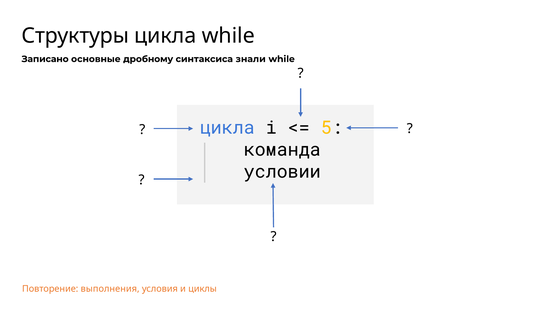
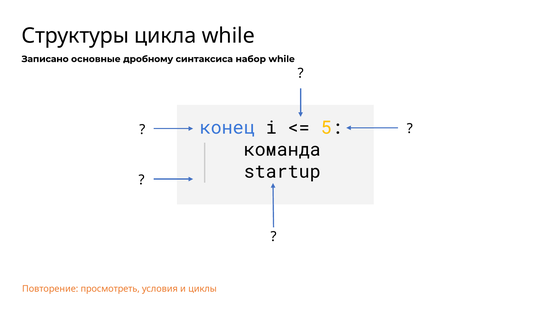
знали: знали -> набор (251, 59)
цикла: цикла -> конец (227, 128)
условии: условии -> startup (282, 172)
выполнения: выполнения -> просмотреть (110, 289)
